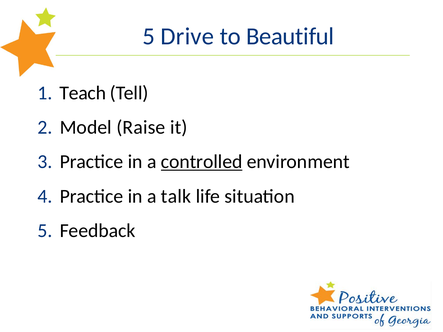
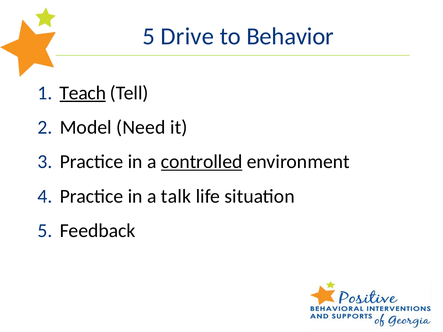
Beautiful: Beautiful -> Behavior (290, 36)
Teach underline: none -> present (83, 93)
Raise: Raise -> Need (141, 127)
